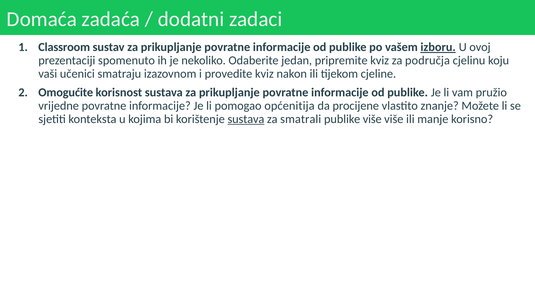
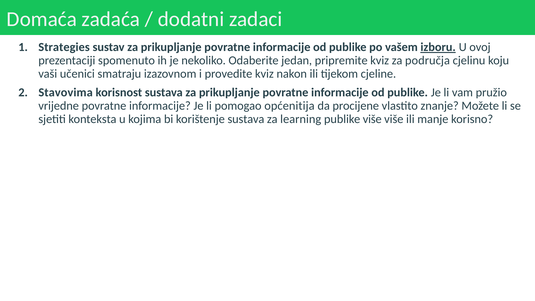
Classroom: Classroom -> Strategies (64, 47)
Omogućite: Omogućite -> Stavovima (66, 93)
sustava underline: present -> none (246, 119)
smatrali: smatrali -> learning (301, 119)
